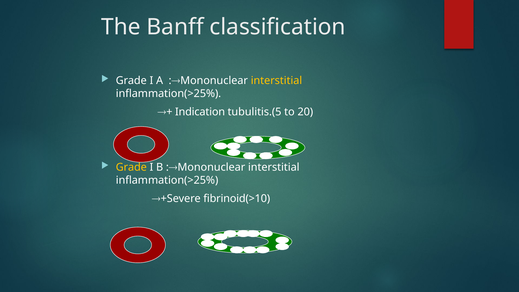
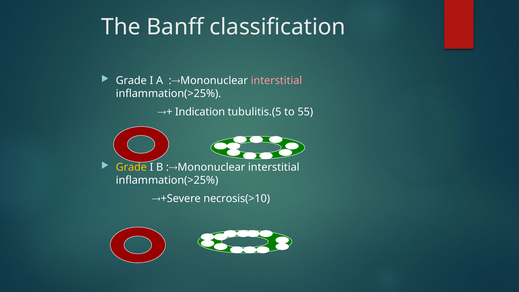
interstitial colour: yellow -> pink (276, 81)
20: 20 -> 55 (305, 112)
fibrinoid(>10: fibrinoid(>10 -> necrosis(>10 (237, 198)
